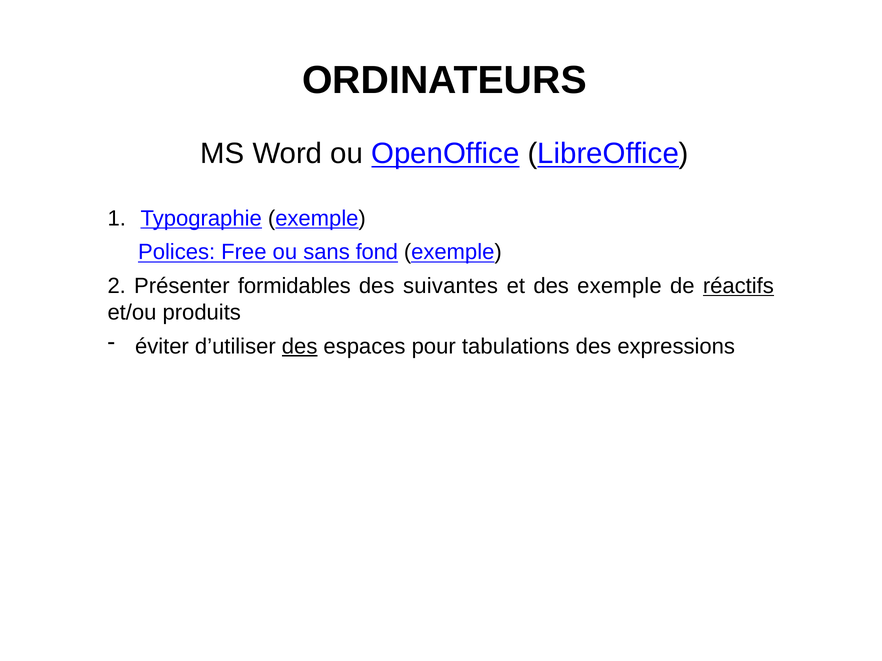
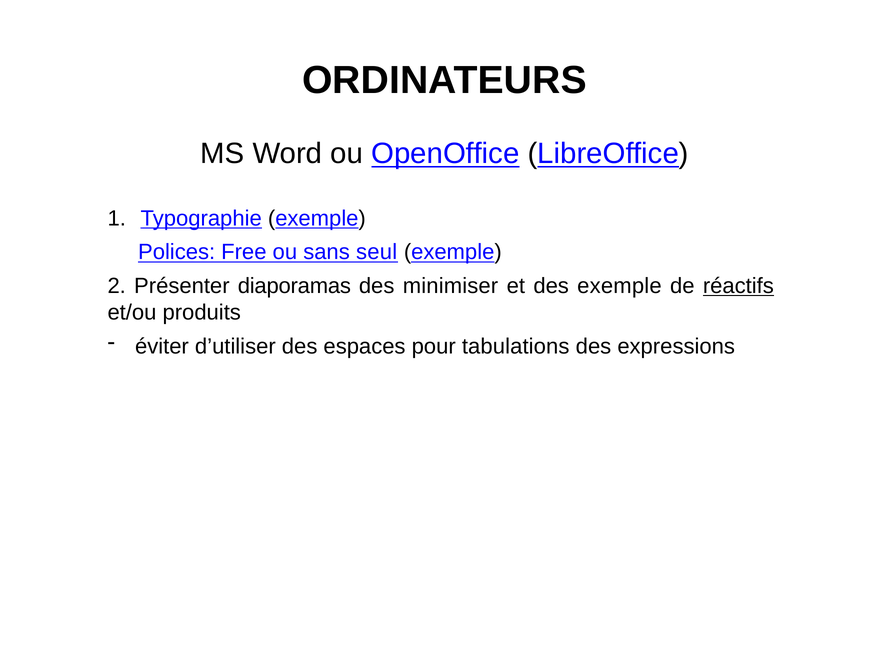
fond: fond -> seul (377, 252)
formidables: formidables -> diaporamas (294, 286)
suivantes: suivantes -> minimiser (451, 286)
des underline: present -> none (300, 346)
